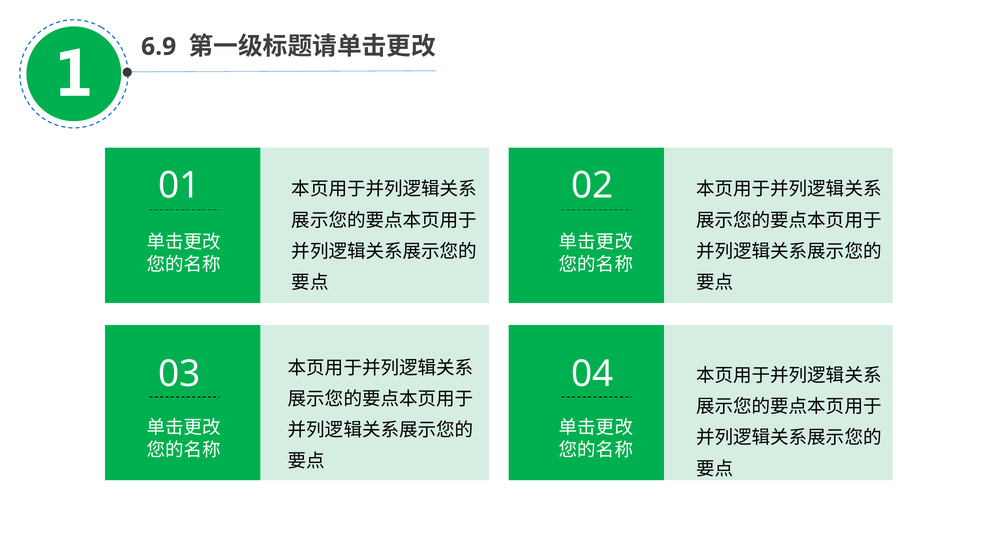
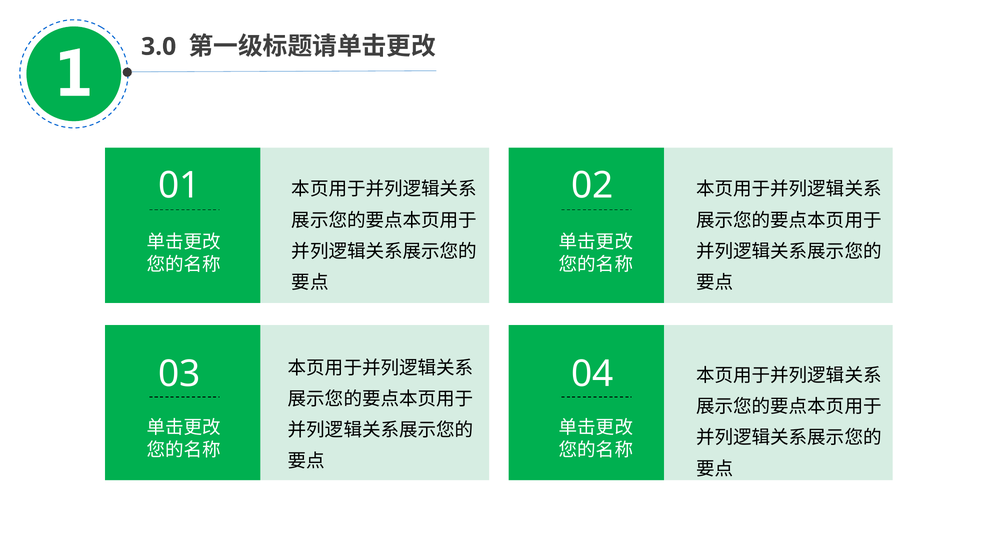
6.9: 6.9 -> 3.0 (159, 47)
